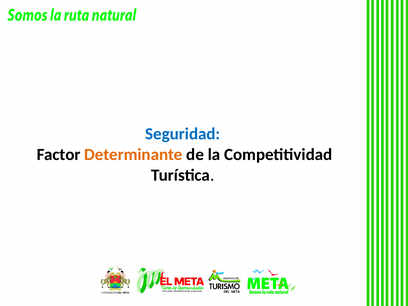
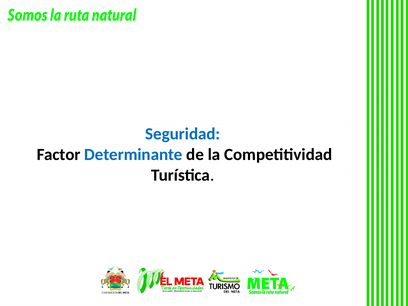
Determinante colour: orange -> blue (133, 155)
